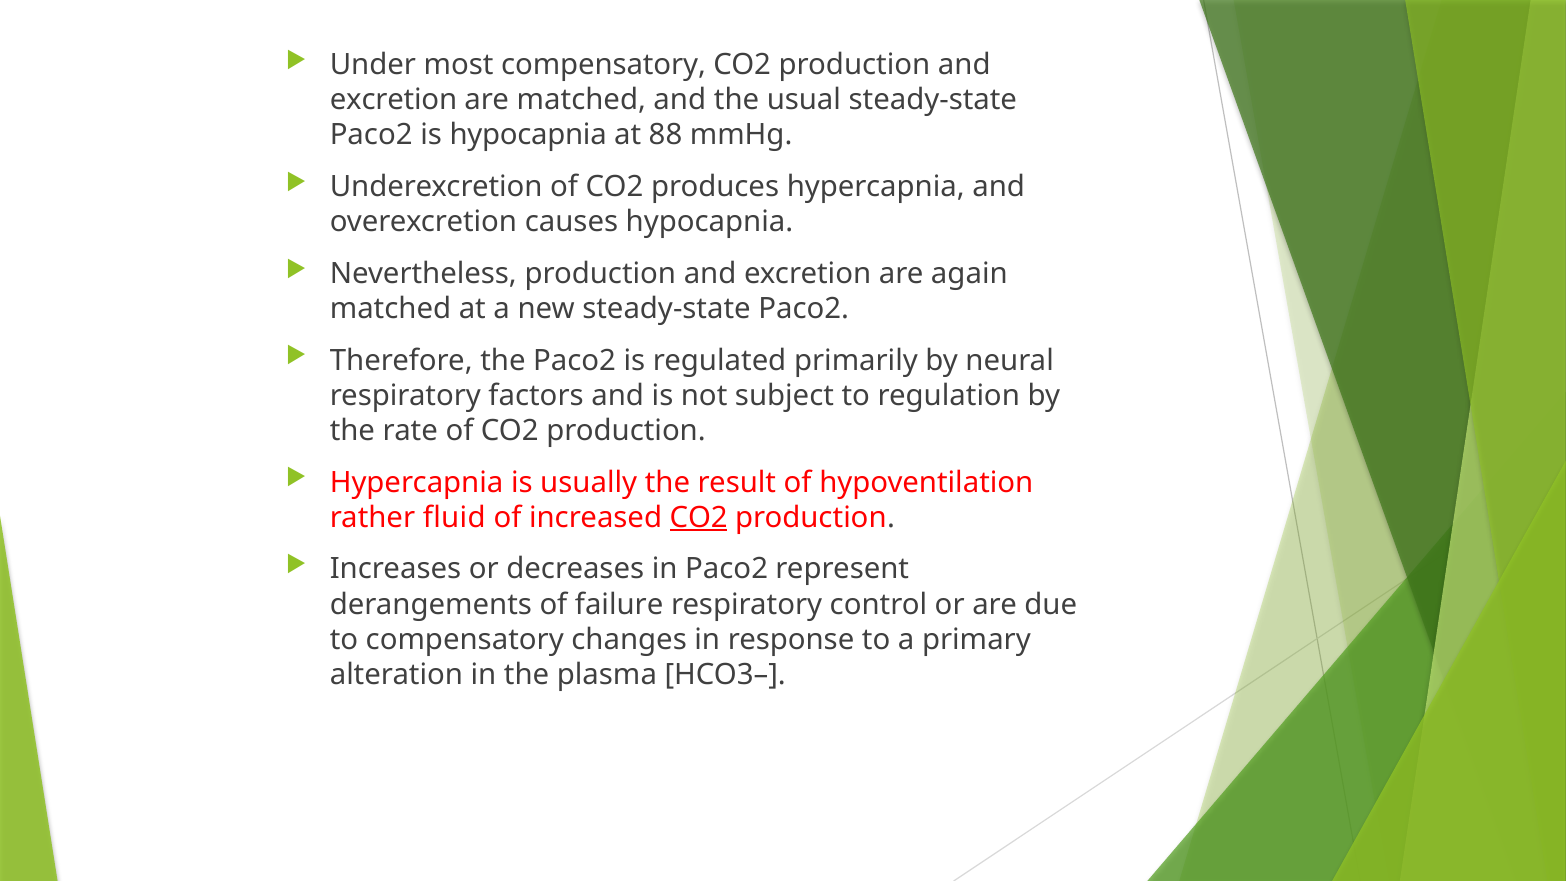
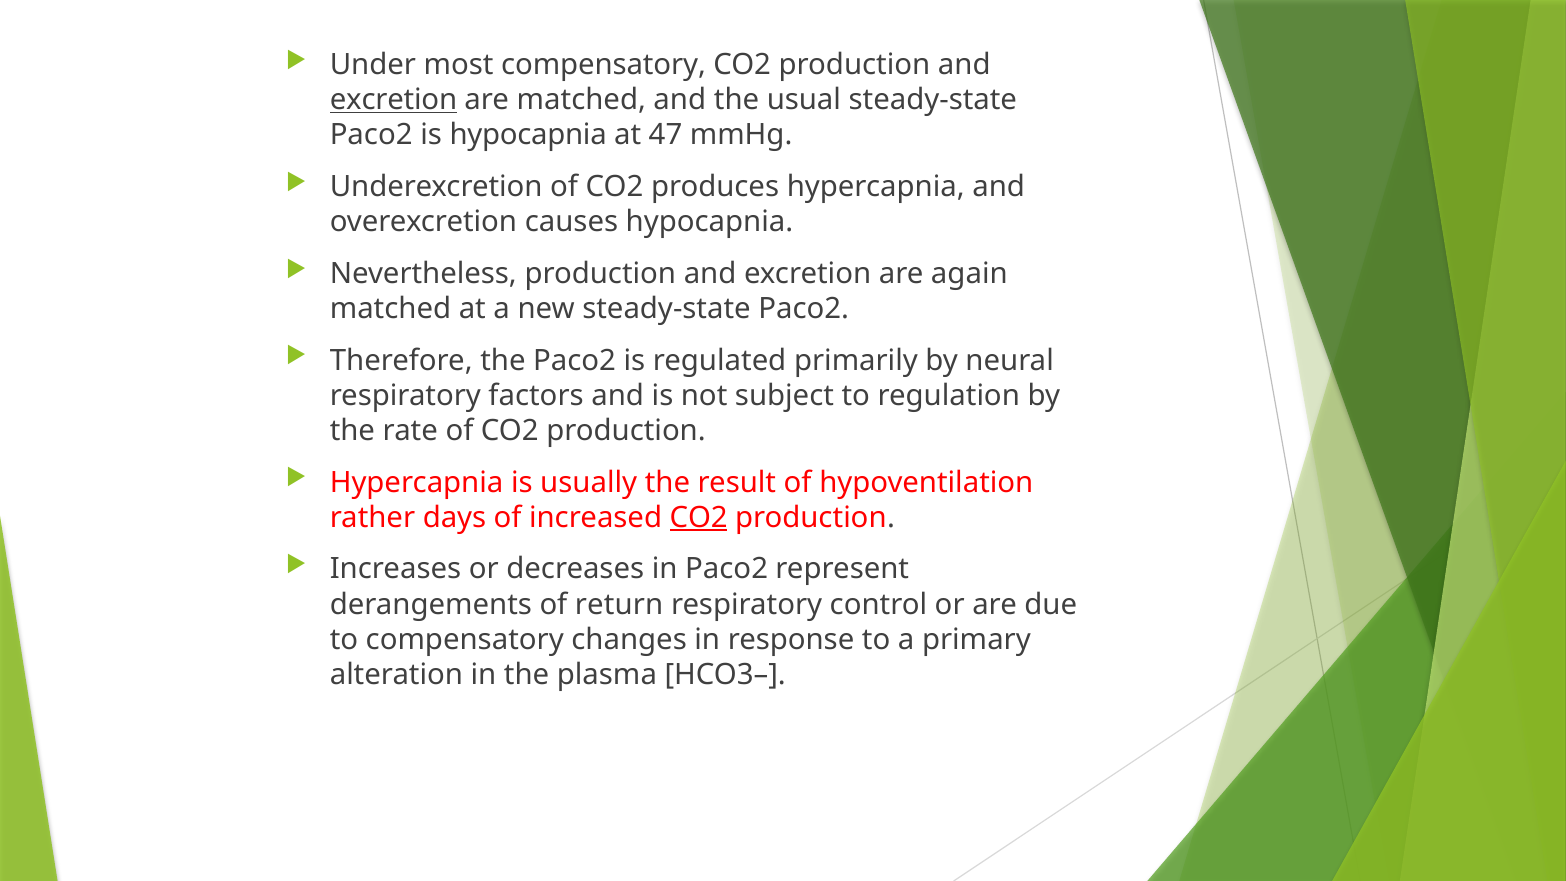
excretion underline: none -> present (394, 100)
88: 88 -> 47 (666, 135)
fluid: fluid -> days (454, 518)
failure: failure -> return (619, 604)
